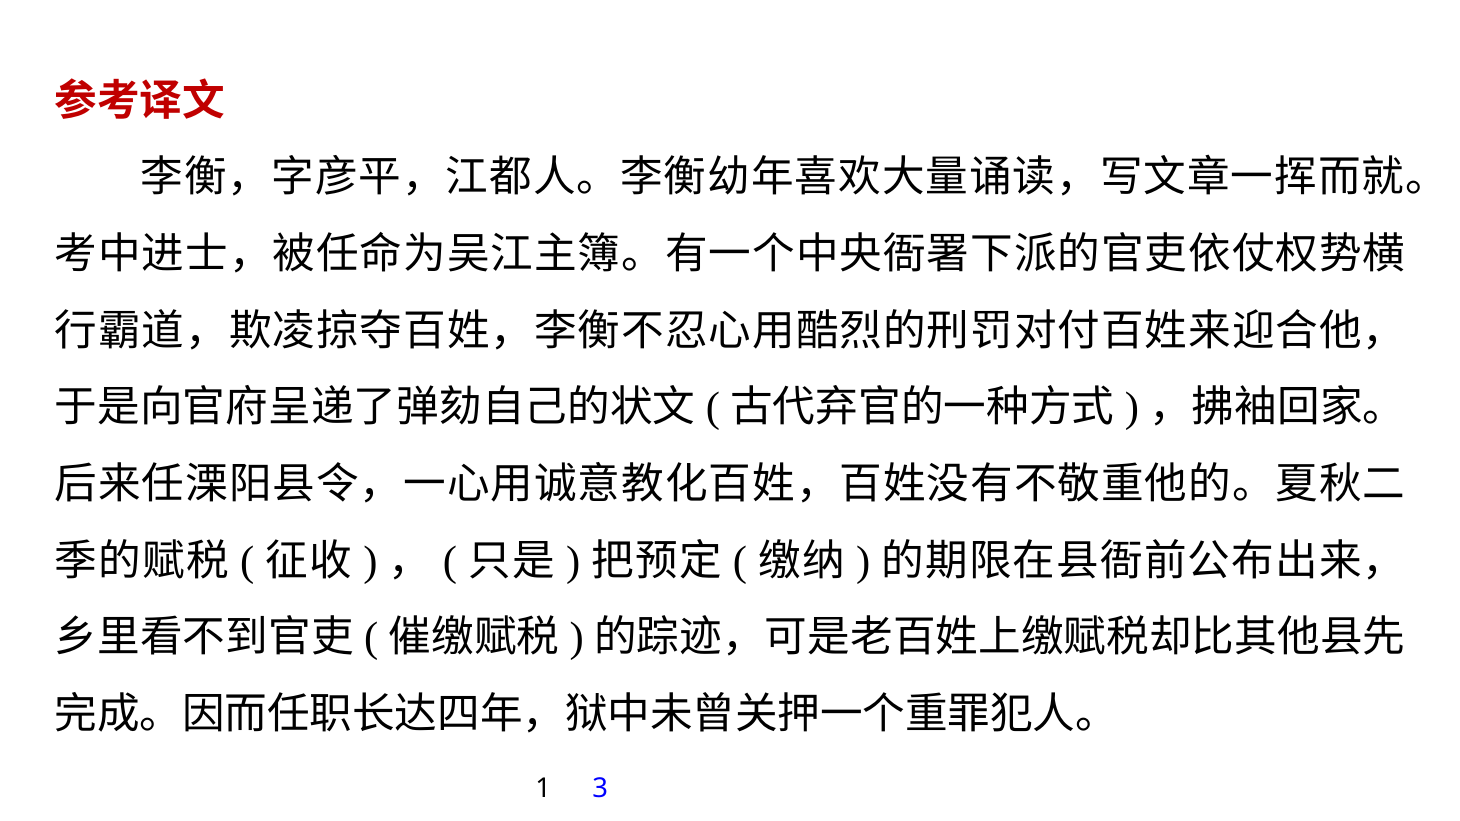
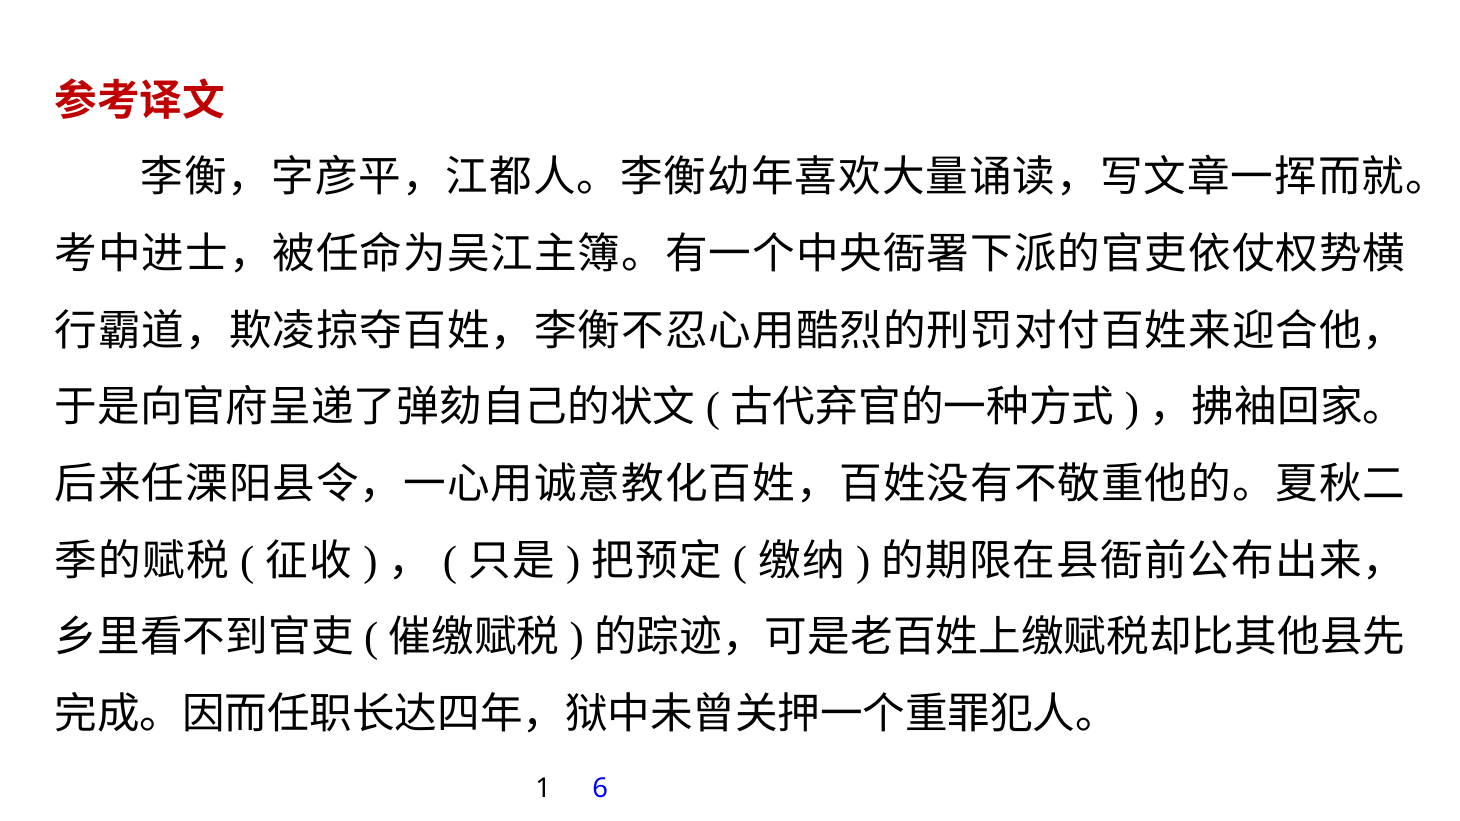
3: 3 -> 6 (600, 789)
